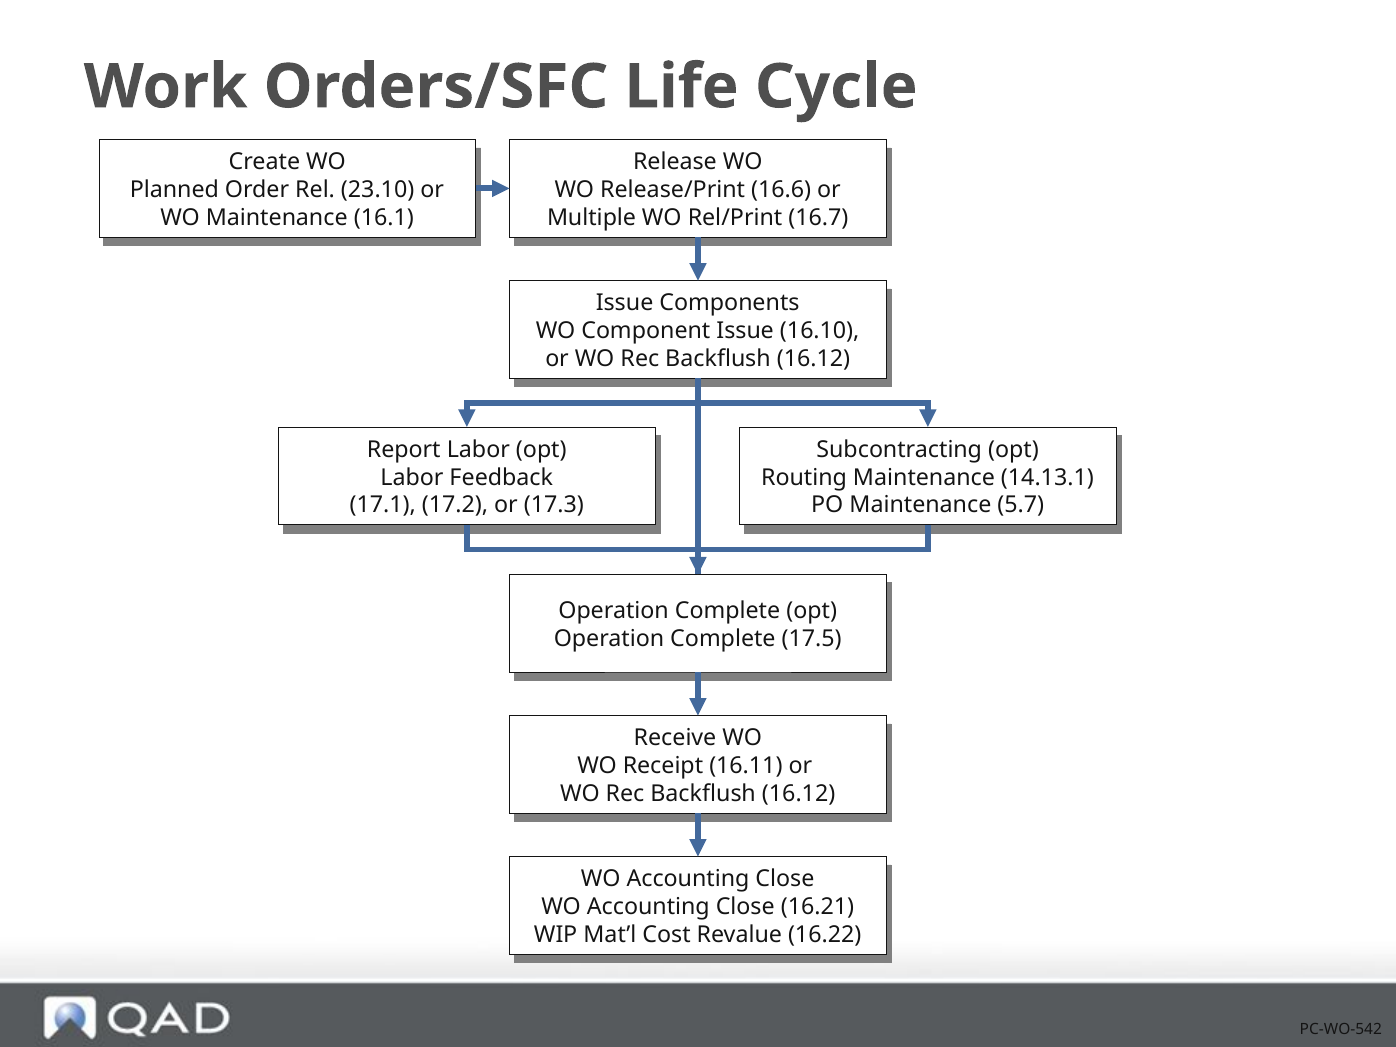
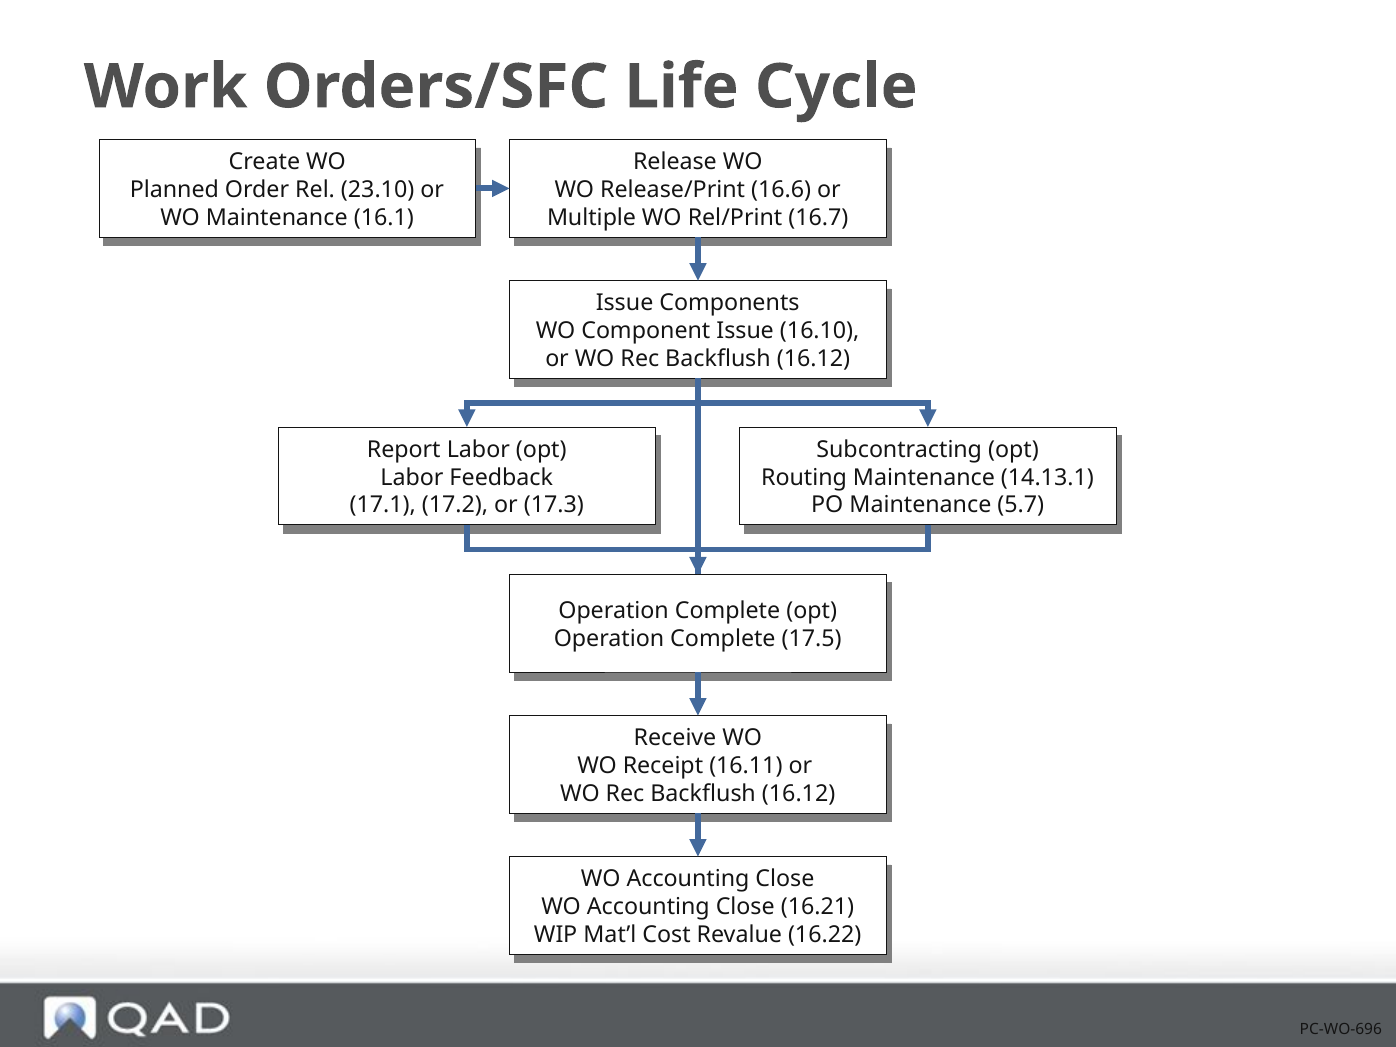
PC-WO-542: PC-WO-542 -> PC-WO-696 (1341, 1029)
